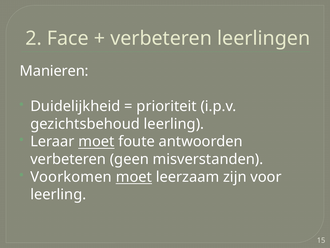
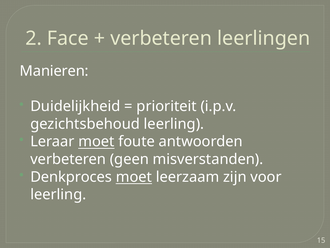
Voorkomen: Voorkomen -> Denkproces (71, 177)
